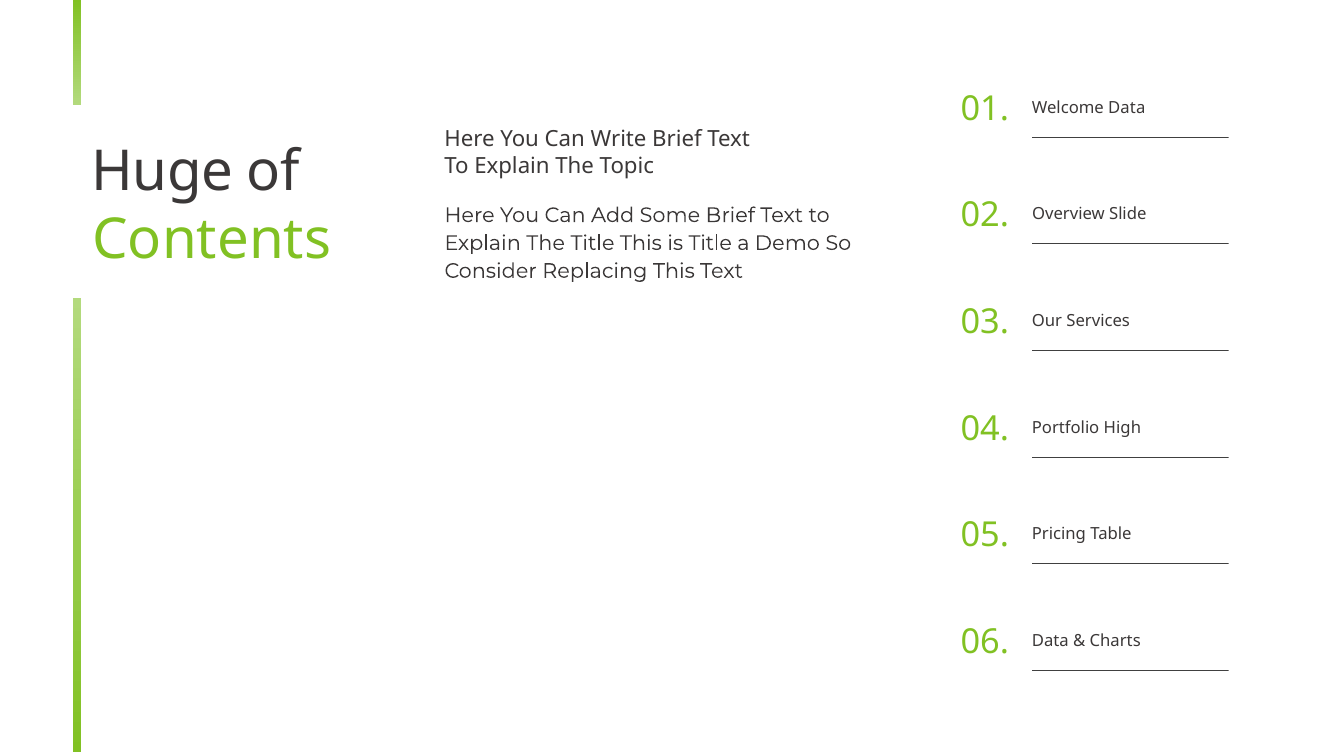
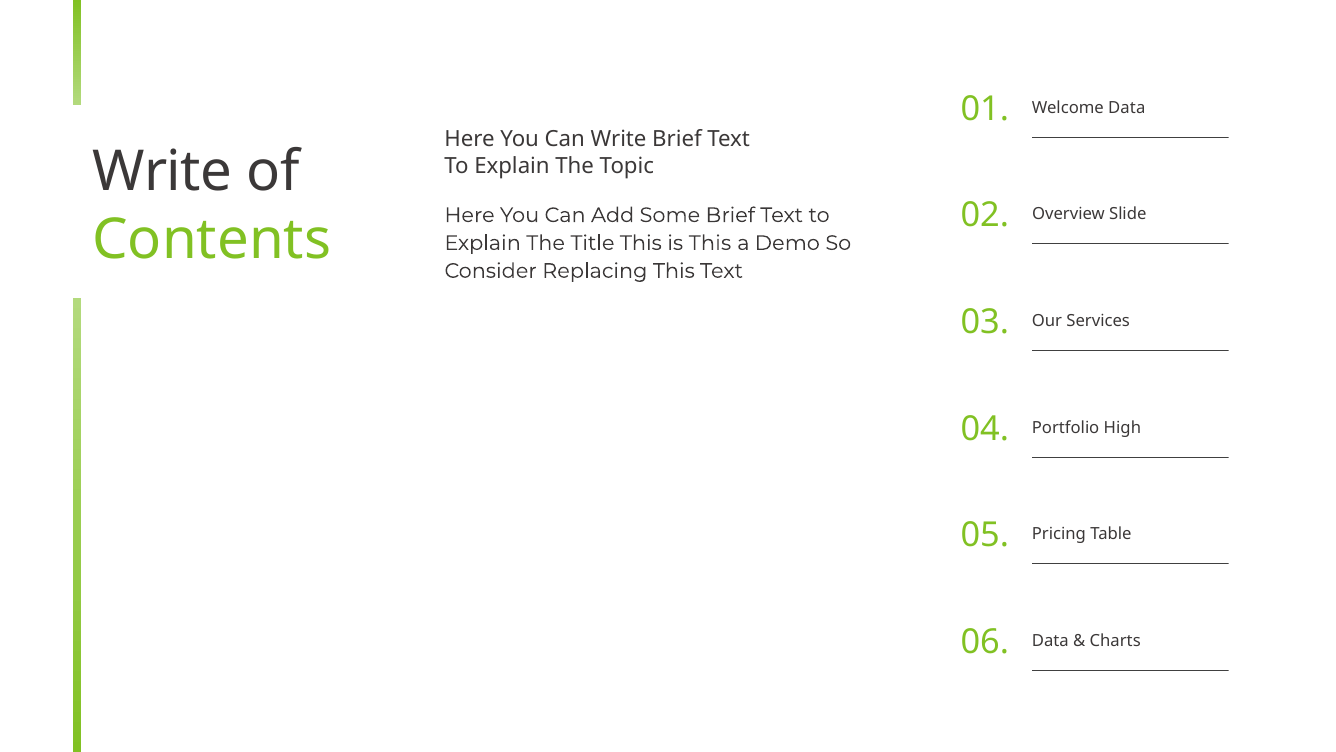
Huge: Huge -> Write (162, 172)
is Title: Title -> This (710, 243)
